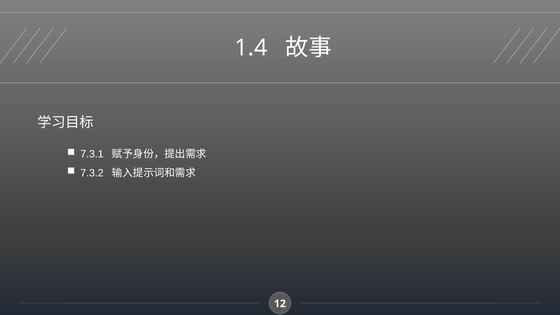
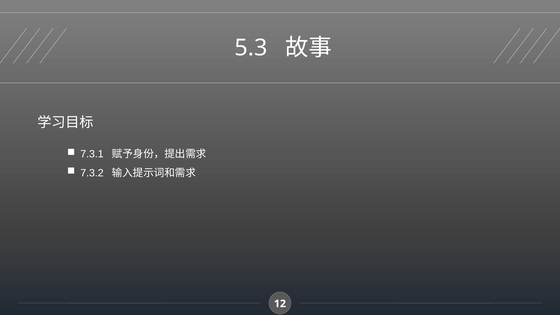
1.4: 1.4 -> 5.3 (251, 48)
